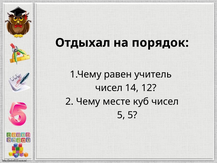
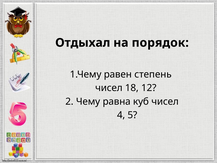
учитель: учитель -> степень (153, 74)
14: 14 -> 18 (132, 88)
месте: месте -> равна (117, 101)
5: 5 -> 4 (121, 115)
